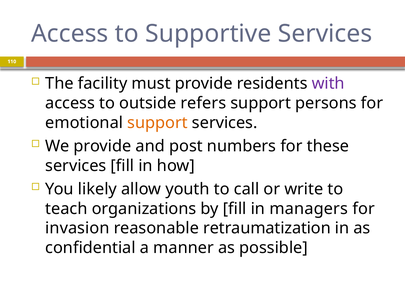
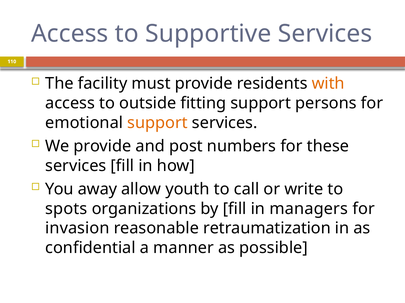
with colour: purple -> orange (328, 84)
refers: refers -> fitting (203, 103)
likely: likely -> away (97, 190)
teach: teach -> spots (66, 209)
